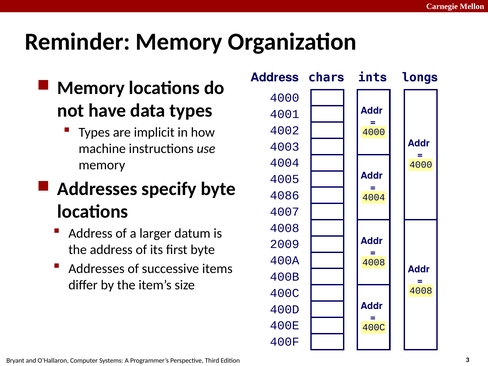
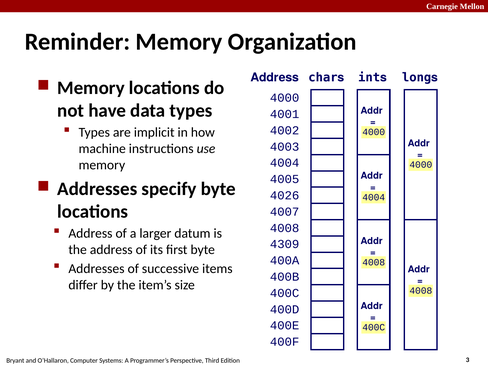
4086: 4086 -> 4026 (285, 195)
2009: 2009 -> 4309 (285, 244)
